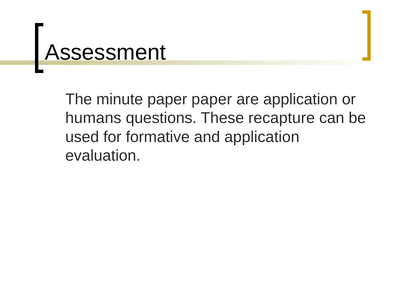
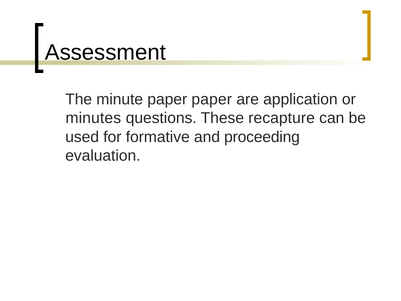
humans: humans -> minutes (93, 118)
and application: application -> proceeding (262, 137)
